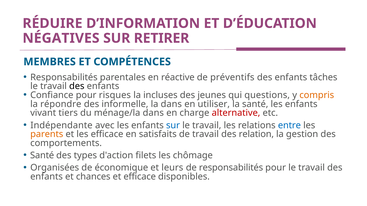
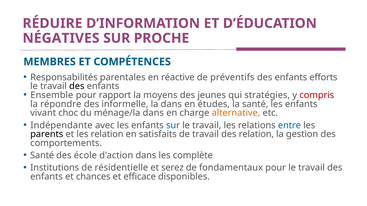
RETIRER: RETIRER -> PROCHE (162, 38)
tâches: tâches -> efforts (323, 77)
Confiance: Confiance -> Ensemble (52, 95)
risques: risques -> rapport (115, 95)
incluses: incluses -> moyens (160, 95)
questions: questions -> stratégies (267, 95)
compris colour: orange -> red (317, 95)
utiliser: utiliser -> études (214, 104)
tiers: tiers -> choc (68, 113)
alternative colour: red -> orange (236, 113)
parents colour: orange -> black (47, 134)
les efficace: efficace -> relation (107, 134)
types: types -> école (85, 156)
d'action filets: filets -> dans (146, 156)
chômage: chômage -> complète (193, 156)
Organisées: Organisées -> Institutions (55, 168)
économique: économique -> résidentielle (121, 168)
leurs: leurs -> serez (172, 168)
de responsabilités: responsabilités -> fondamentaux (231, 168)
